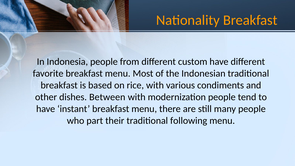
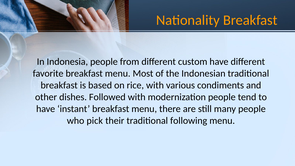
Between: Between -> Followed (107, 97)
part: part -> pick (95, 121)
